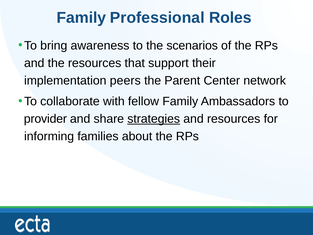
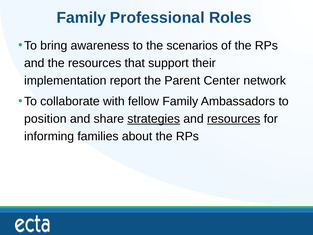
peers: peers -> report (125, 81)
provider: provider -> position (45, 119)
resources underline: none -> present (234, 119)
